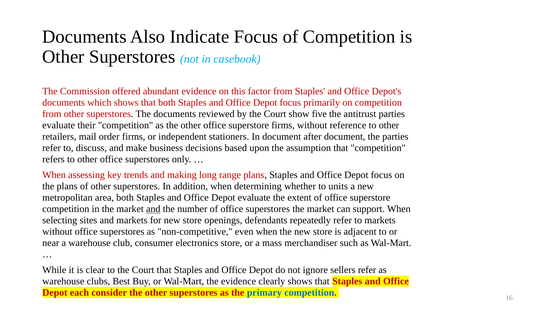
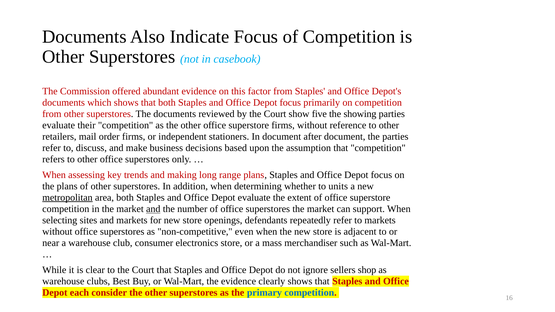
antitrust: antitrust -> showing (360, 114)
metropolitan underline: none -> present (67, 198)
sellers refer: refer -> shop (367, 270)
